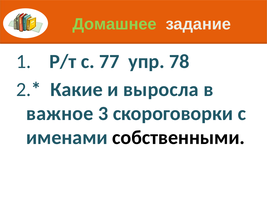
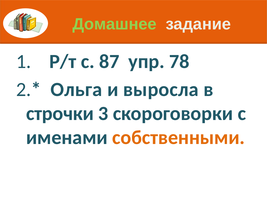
77: 77 -> 87 (109, 61)
Какие: Какие -> Ольга (76, 90)
важное: важное -> строчки (60, 114)
собственными colour: black -> orange (179, 138)
